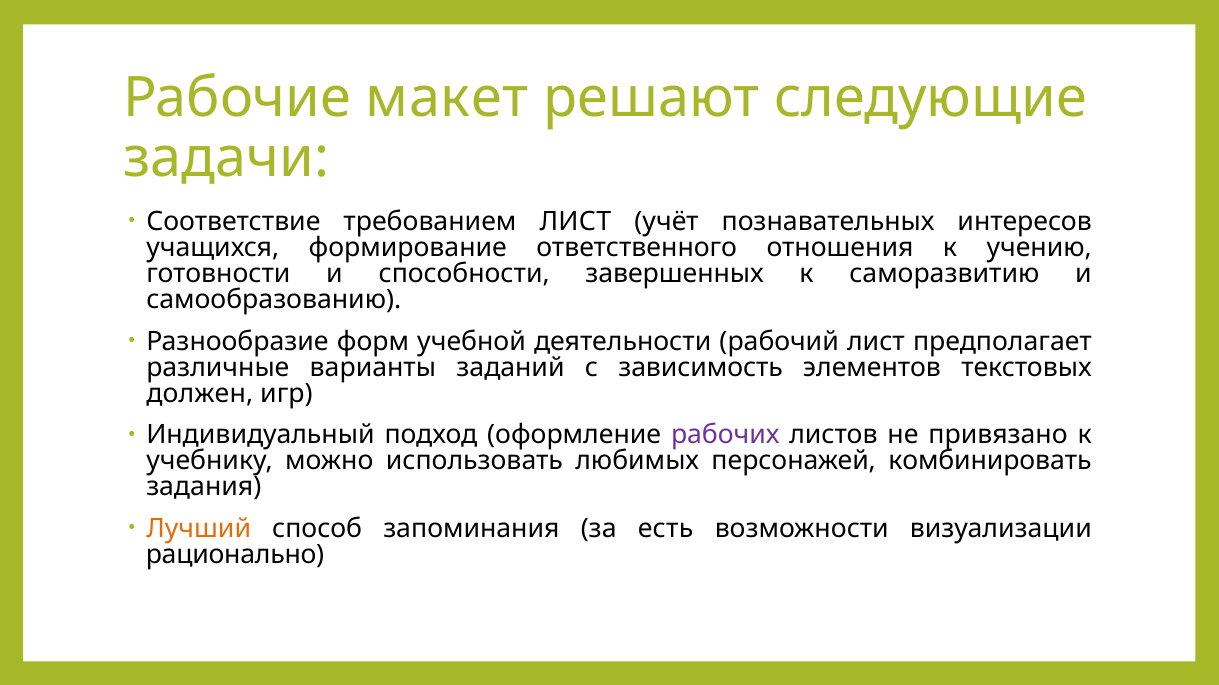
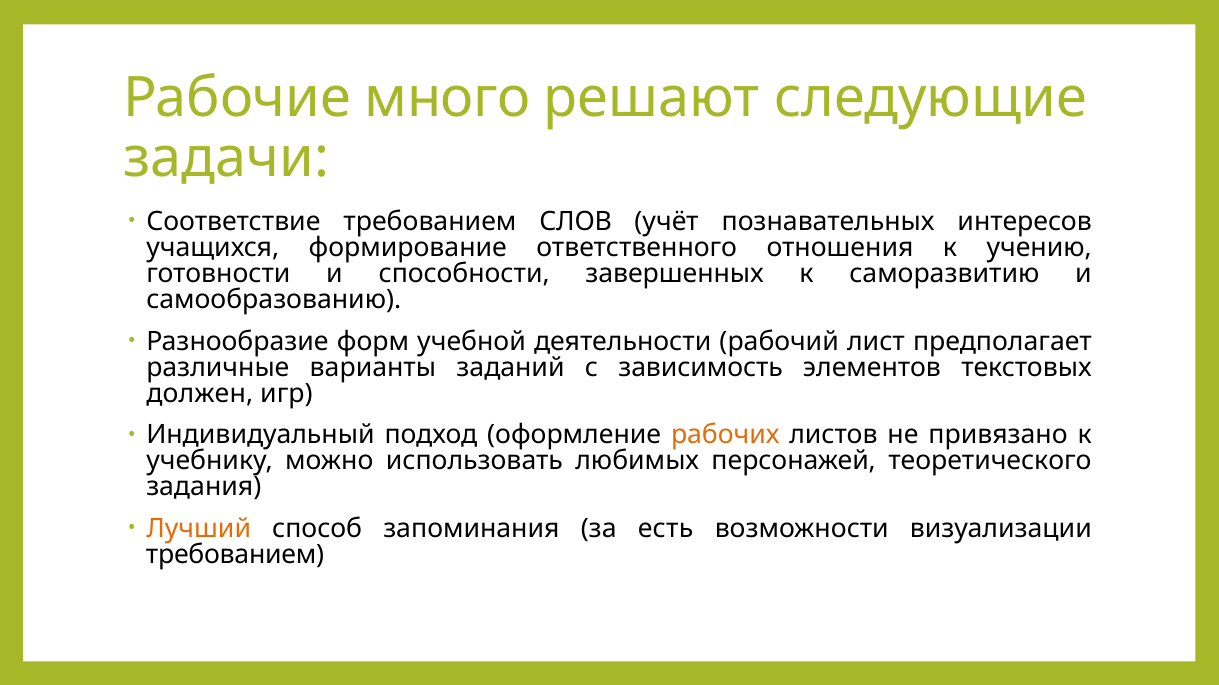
макет: макет -> много (448, 98)
требованием ЛИСТ: ЛИСТ -> СЛОВ (576, 222)
рабочих colour: purple -> orange (725, 436)
комбинировать: комбинировать -> теоретического (990, 461)
рационально: рационально -> требованием (235, 555)
